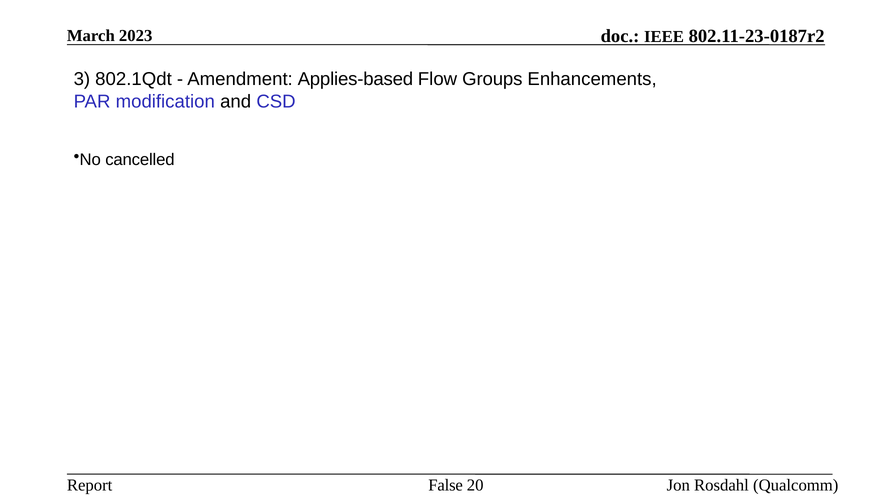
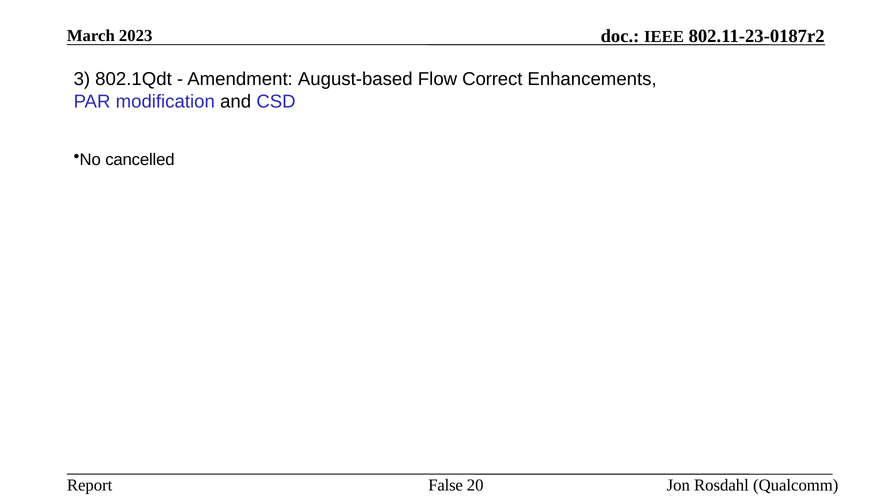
Applies-based: Applies-based -> August-based (355, 79)
Groups: Groups -> Correct (492, 79)
